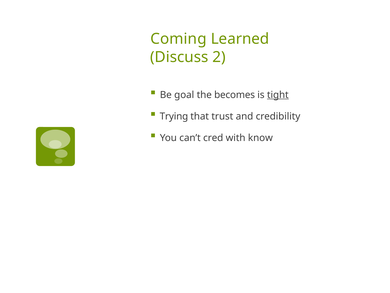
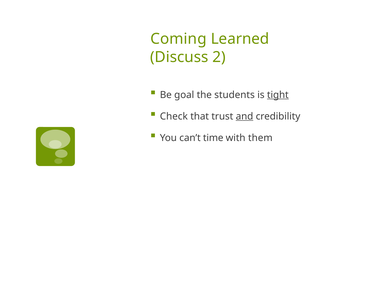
becomes: becomes -> students (235, 95)
Trying: Trying -> Check (174, 116)
and underline: none -> present (244, 116)
cred: cred -> time (213, 138)
know: know -> them (260, 138)
